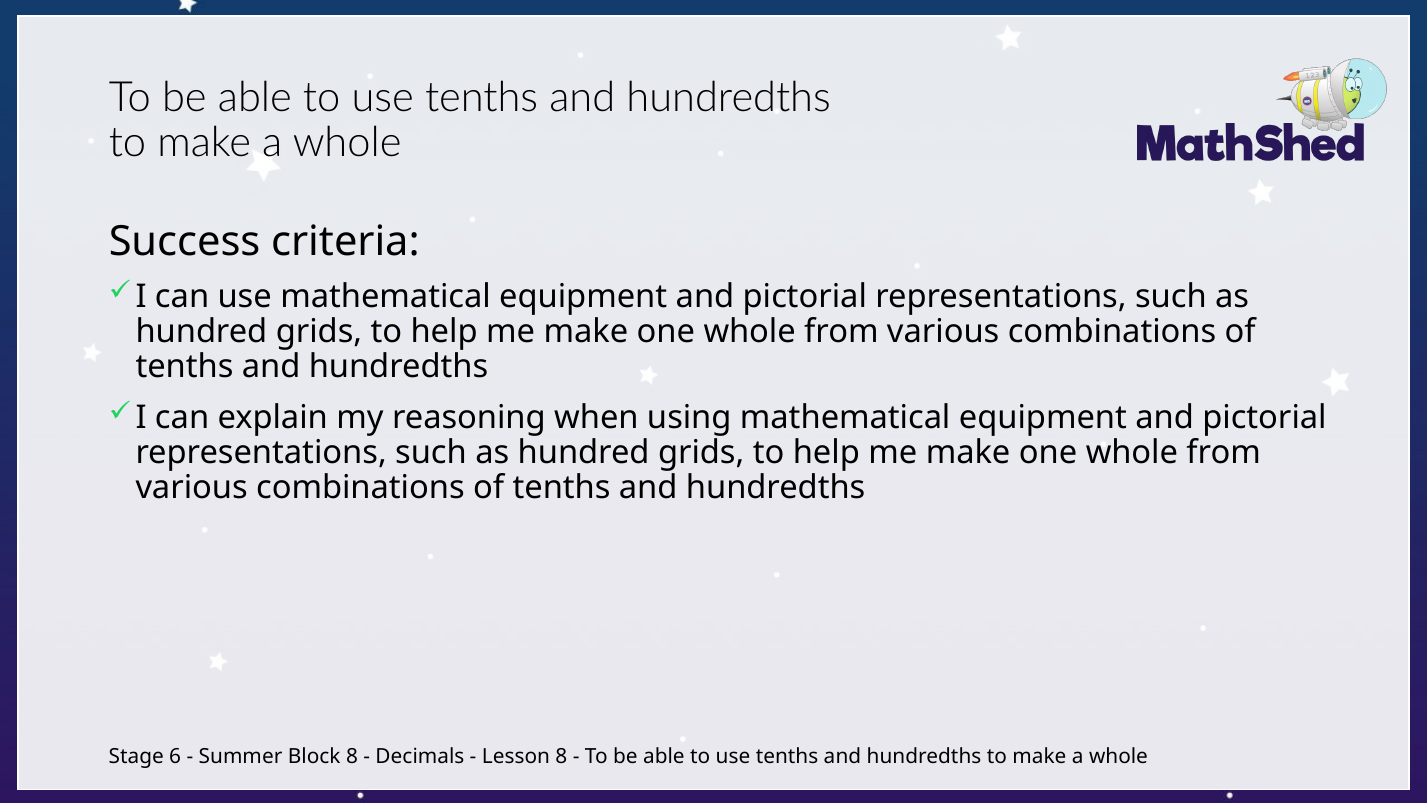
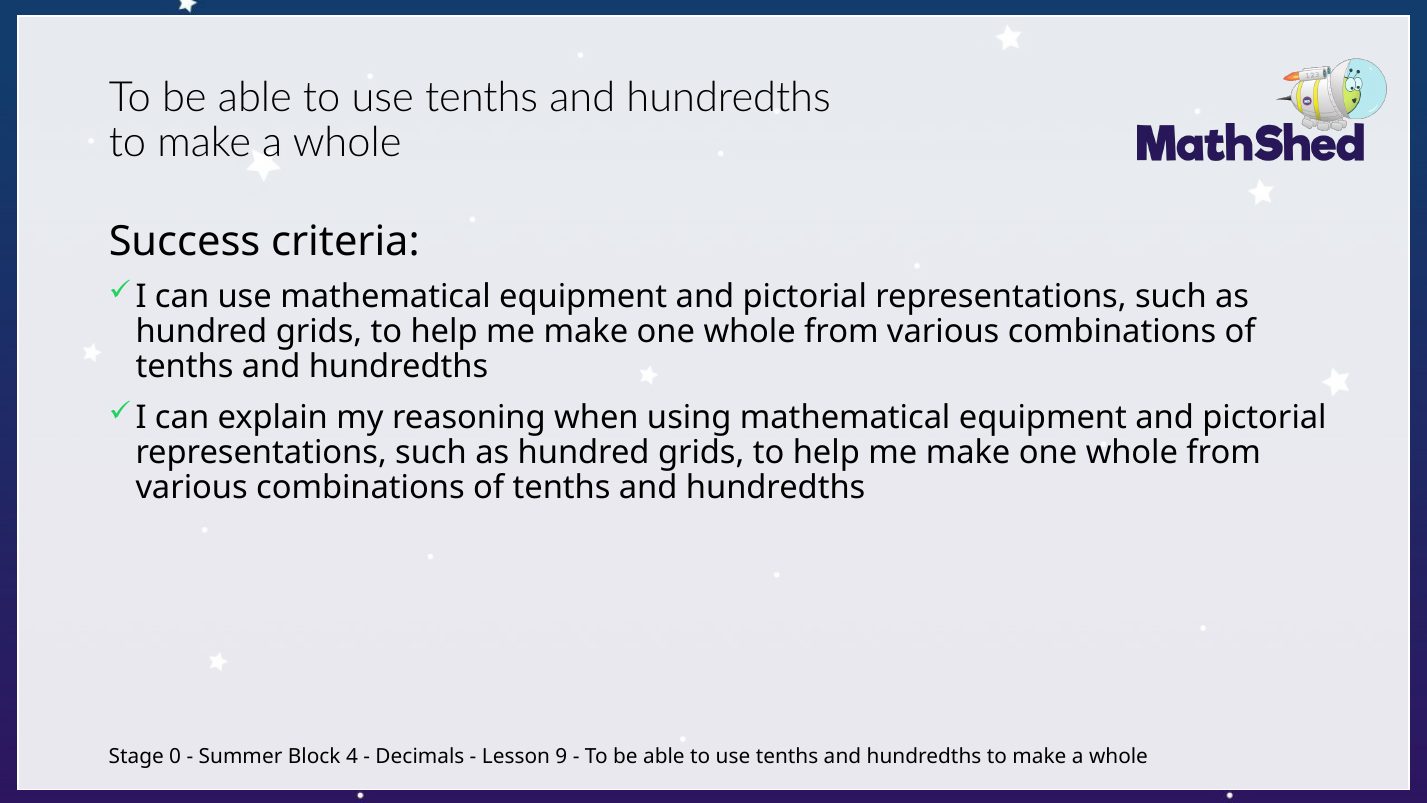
6: 6 -> 0 (175, 756)
Block 8: 8 -> 4 (352, 756)
Lesson 8: 8 -> 9 (561, 756)
